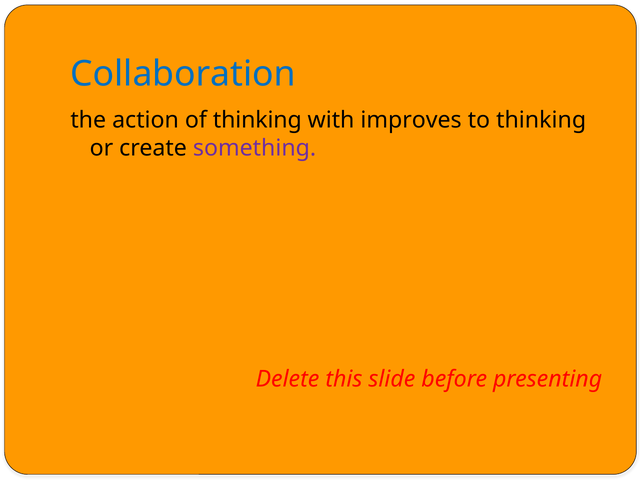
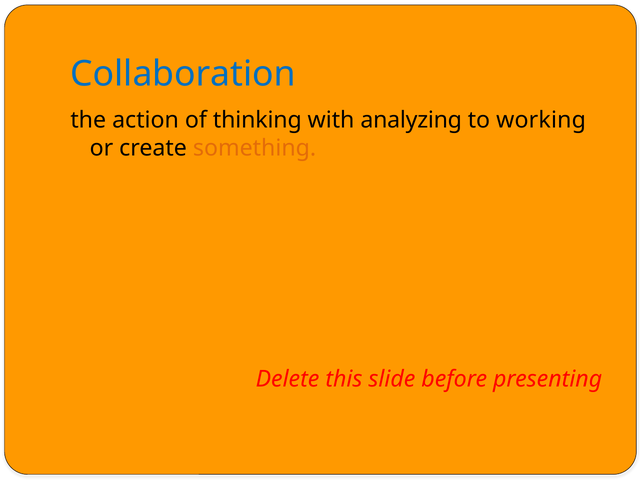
improves: improves -> analyzing (411, 120)
to thinking: thinking -> working (541, 120)
something colour: purple -> orange (255, 148)
